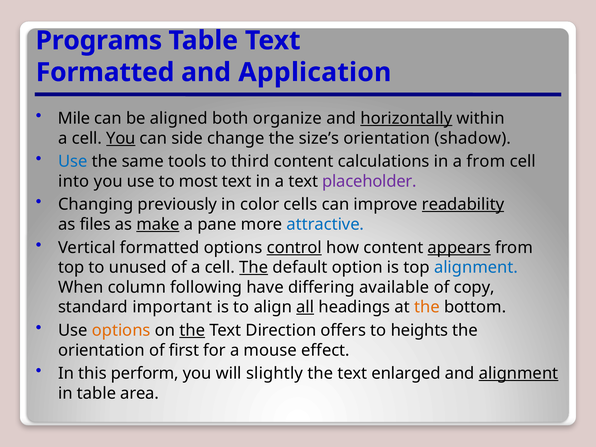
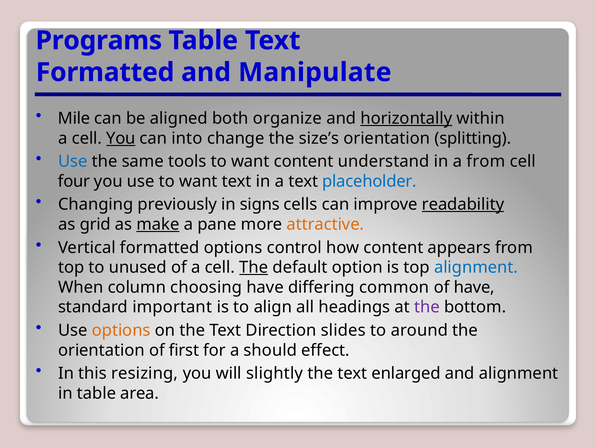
Application: Application -> Manipulate (315, 72)
side: side -> into (187, 138)
shadow: shadow -> splitting (473, 138)
tools to third: third -> want (250, 161)
calculations: calculations -> understand (384, 161)
into: into -> four (74, 181)
use to most: most -> want (198, 181)
placeholder colour: purple -> blue (369, 181)
color: color -> signs (260, 204)
files: files -> grid (95, 224)
attractive colour: blue -> orange (325, 224)
control underline: present -> none (294, 248)
appears underline: present -> none (459, 248)
following: following -> choosing (206, 287)
available: available -> common (394, 287)
of copy: copy -> have (474, 287)
all underline: present -> none (305, 307)
the colour: orange -> purple (427, 307)
the underline: present -> none (192, 330)
offers: offers -> slides (343, 330)
heights: heights -> around (419, 330)
mouse: mouse -> should (270, 350)
perform: perform -> resizing (145, 373)
alignment underline: present -> none (519, 373)
